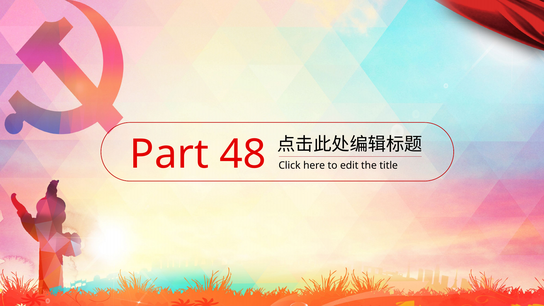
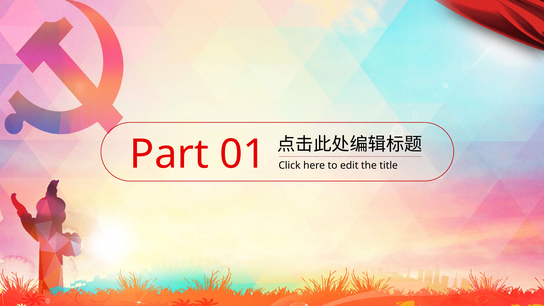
48: 48 -> 01 (243, 154)
